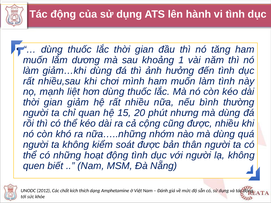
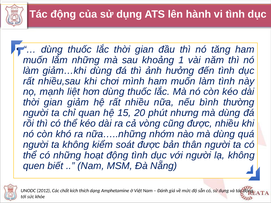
lắm dương: dương -> những (86, 60)
cộng: cộng -> vòng (150, 124)
